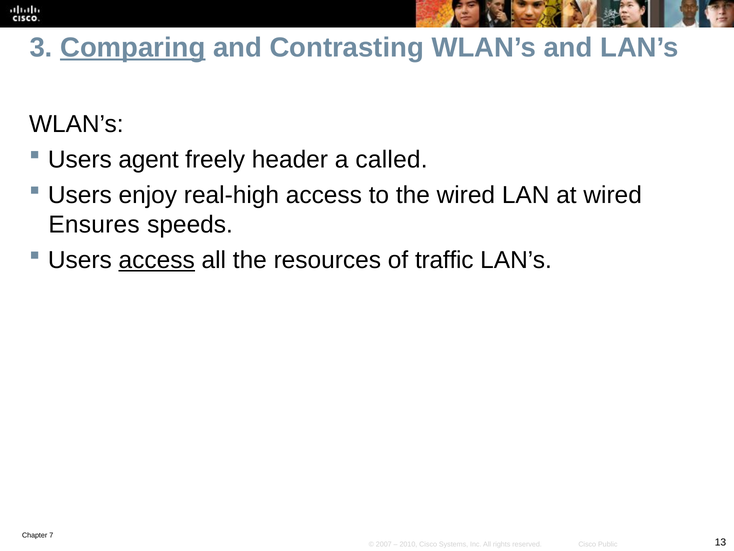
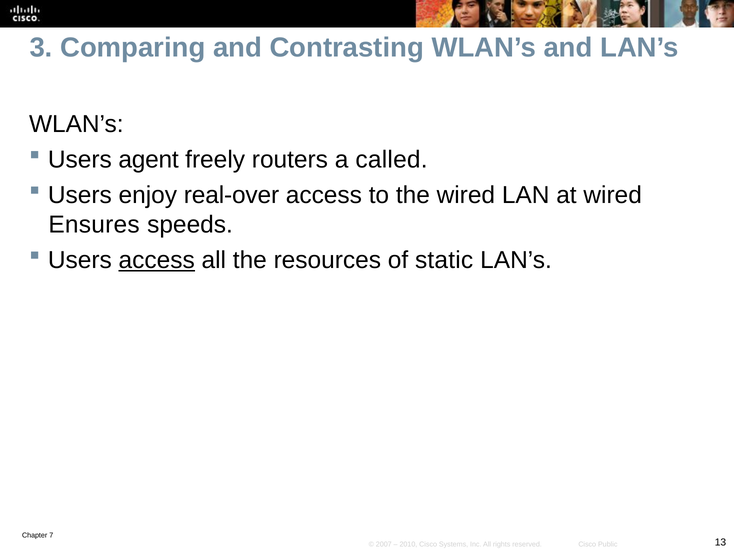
Comparing underline: present -> none (133, 48)
header: header -> routers (290, 160)
real-high: real-high -> real-over (232, 195)
traffic: traffic -> static (444, 260)
